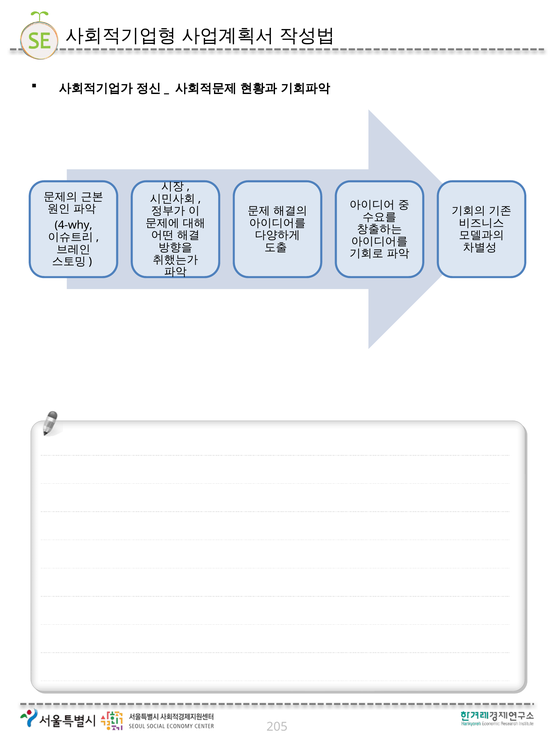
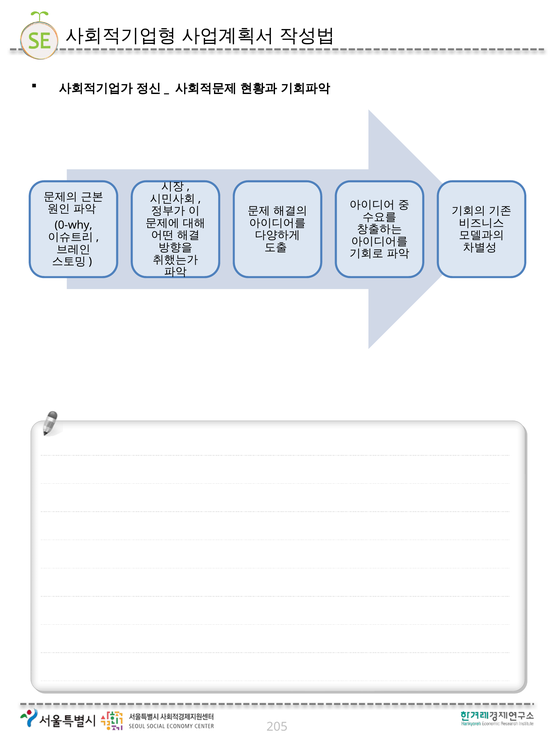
4-why: 4-why -> 0-why (73, 225)
